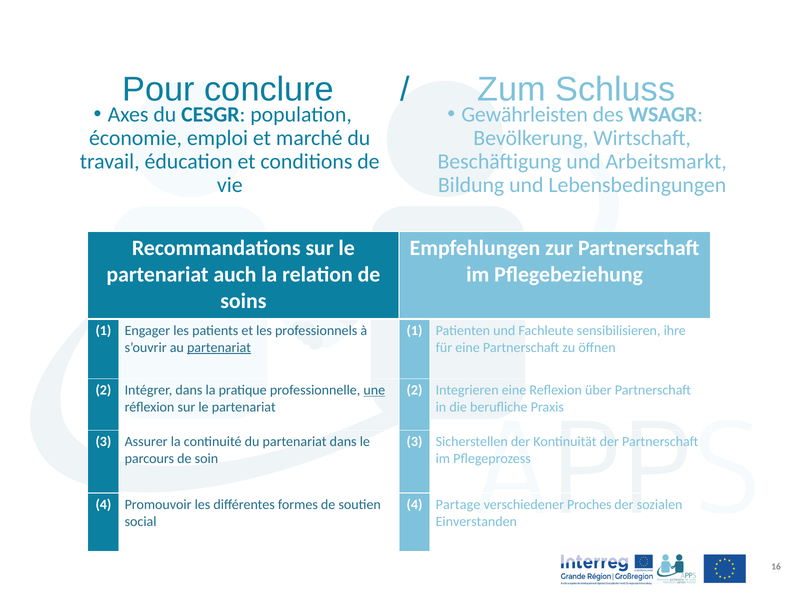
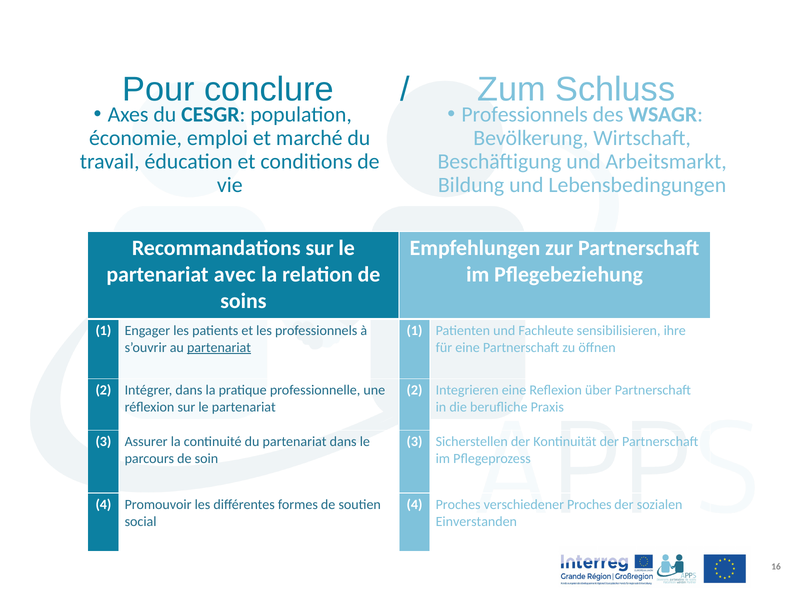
Gewährleisten: Gewährleisten -> Professionnels (525, 114)
auch: auch -> avec (235, 274)
une underline: present -> none (374, 390)
4 Partage: Partage -> Proches (458, 504)
